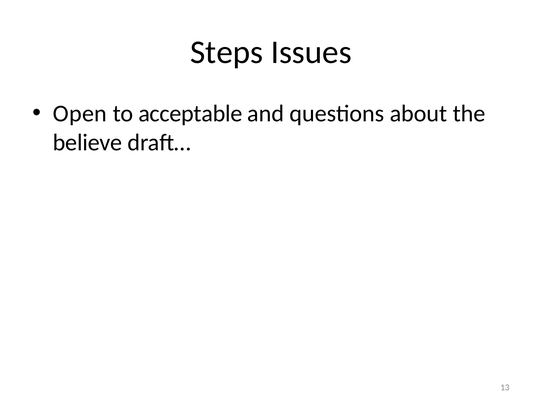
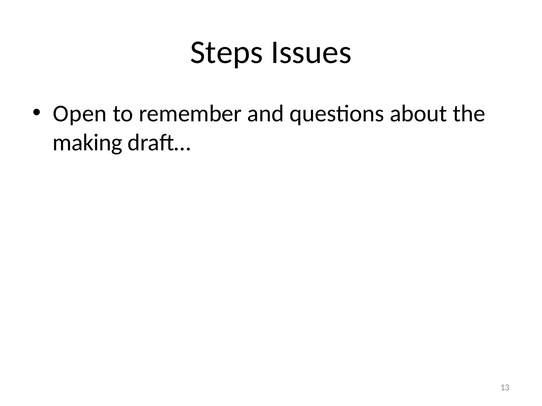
acceptable: acceptable -> remember (190, 114)
believe: believe -> making (87, 143)
